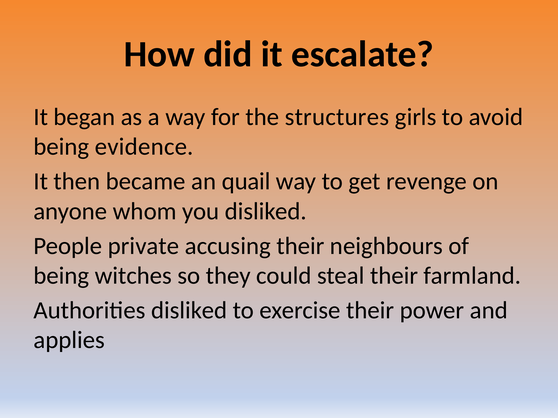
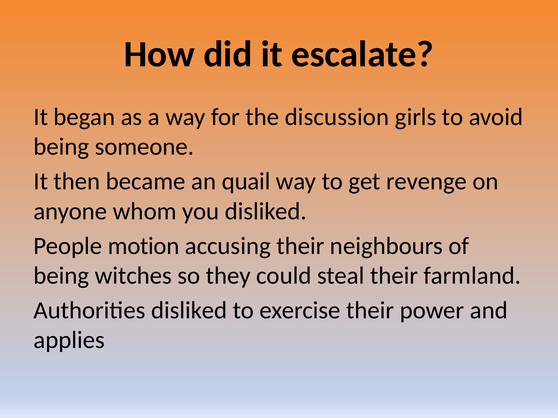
structures: structures -> discussion (337, 117)
evidence: evidence -> someone (144, 147)
private: private -> motion (144, 246)
